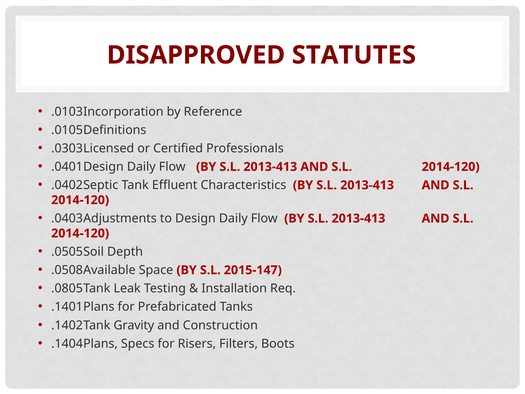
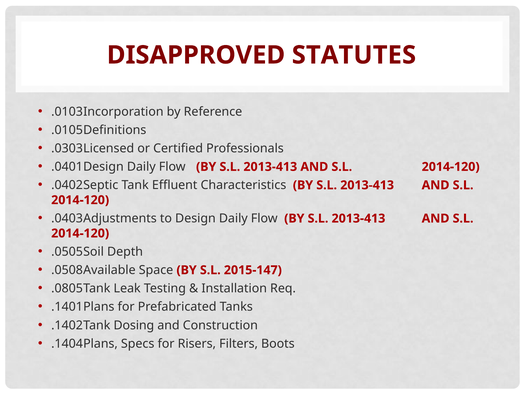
Gravity: Gravity -> Dosing (134, 325)
